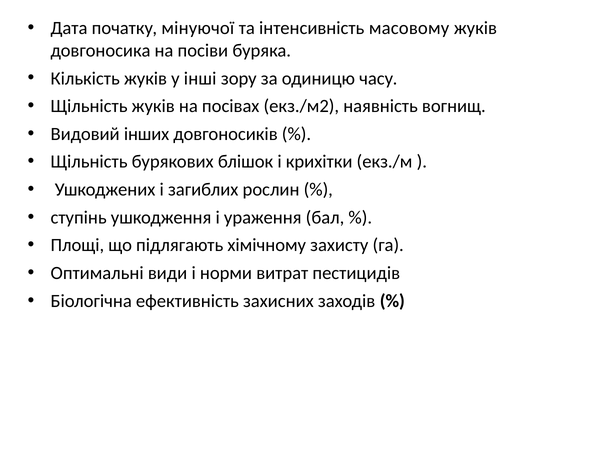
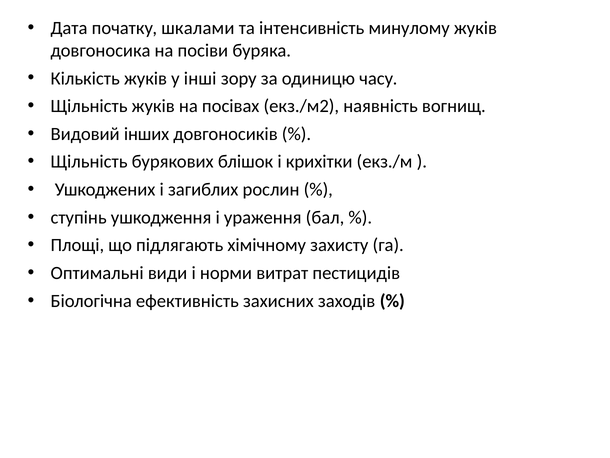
мінуючої: мінуючої -> шкалами (198, 28)
масовому: масовому -> минулому (409, 28)
